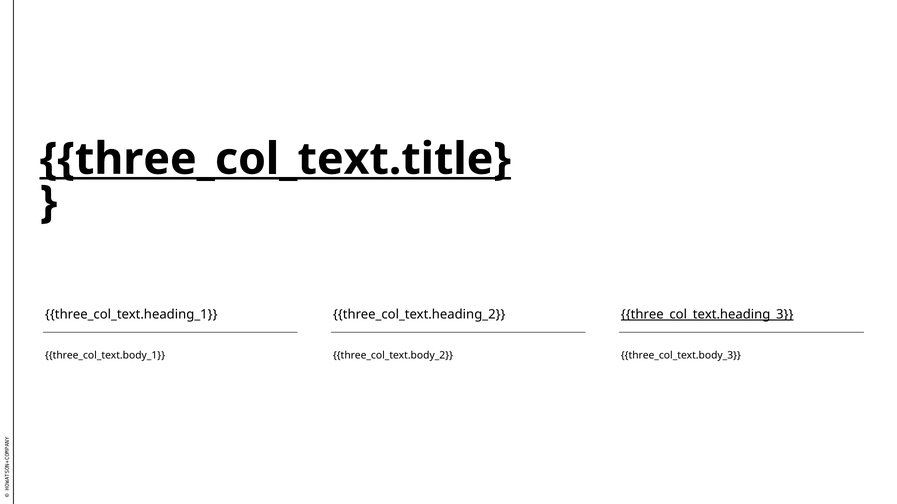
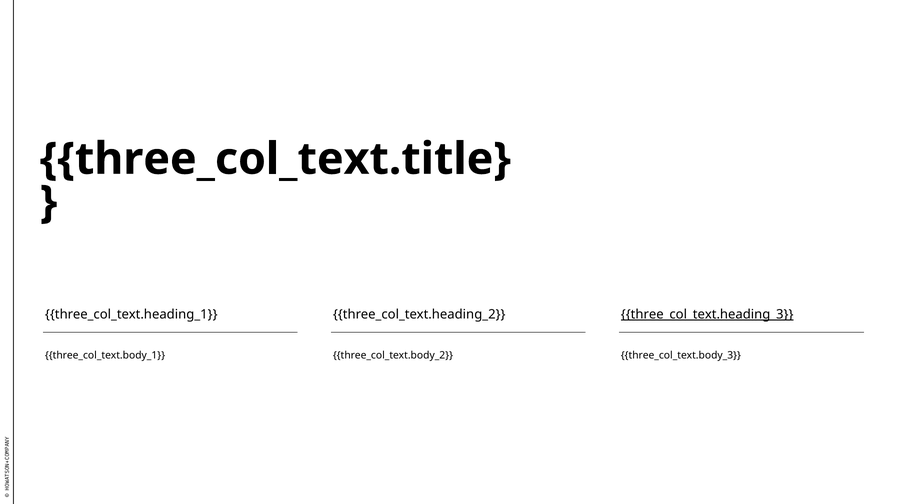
three_col_text.title underline: present -> none (275, 159)
